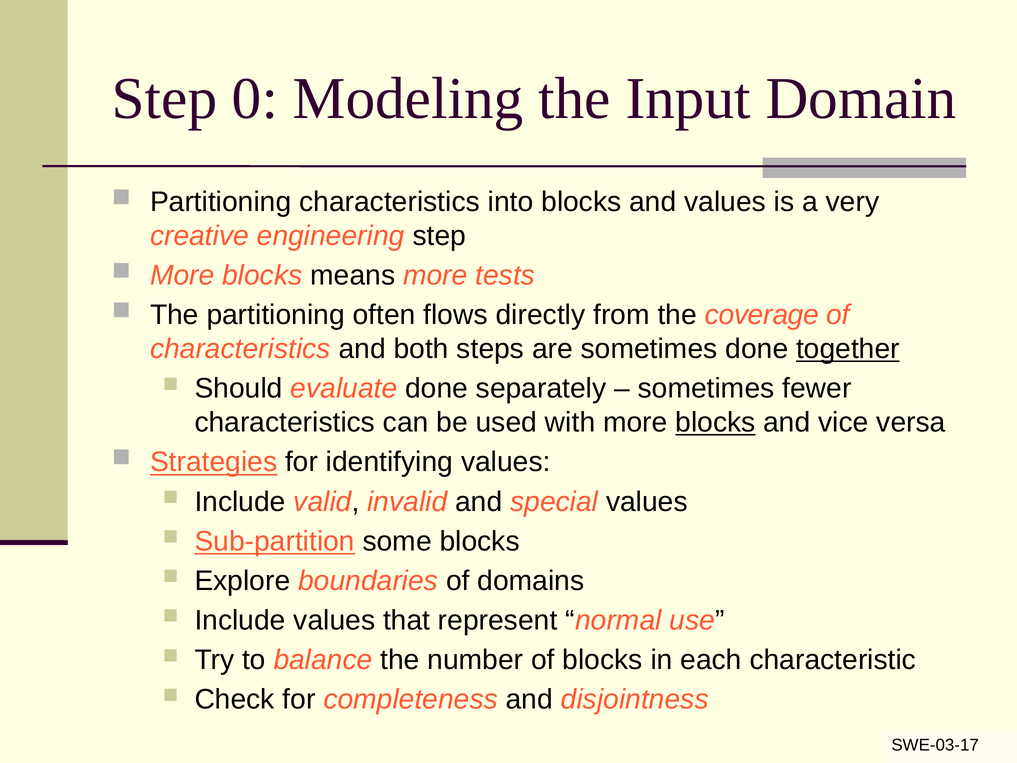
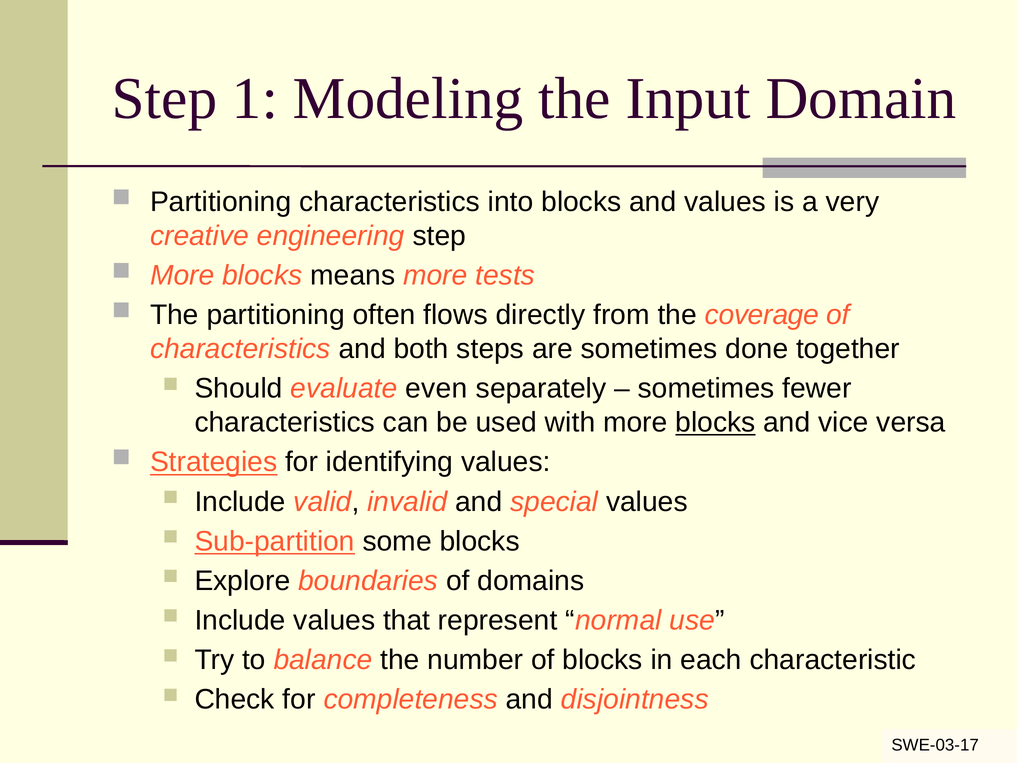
0: 0 -> 1 (255, 99)
together underline: present -> none (848, 349)
evaluate done: done -> even (436, 389)
